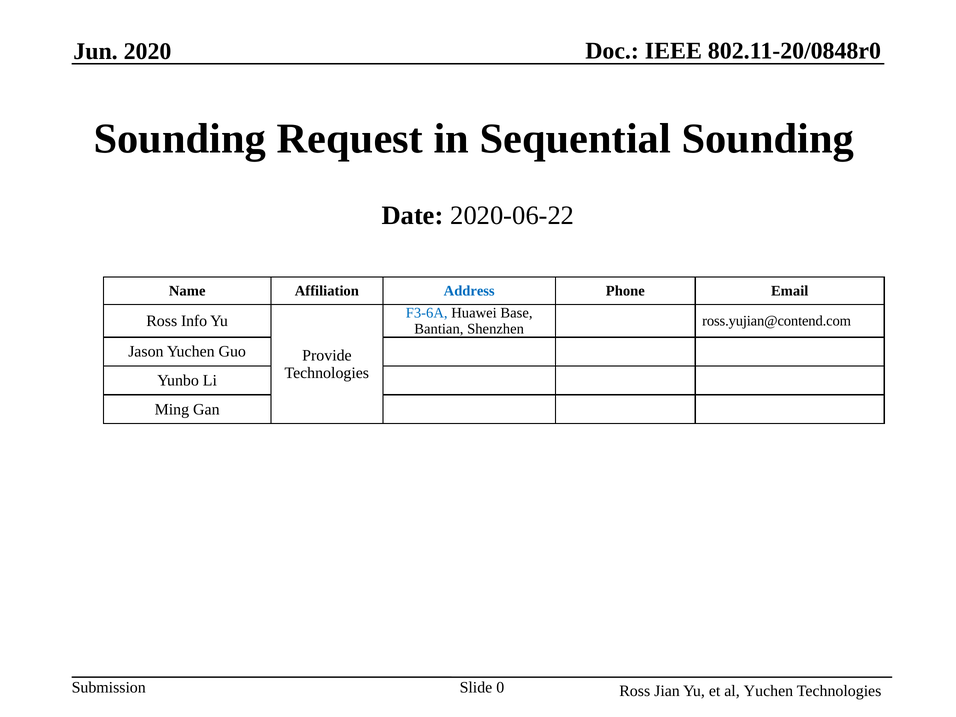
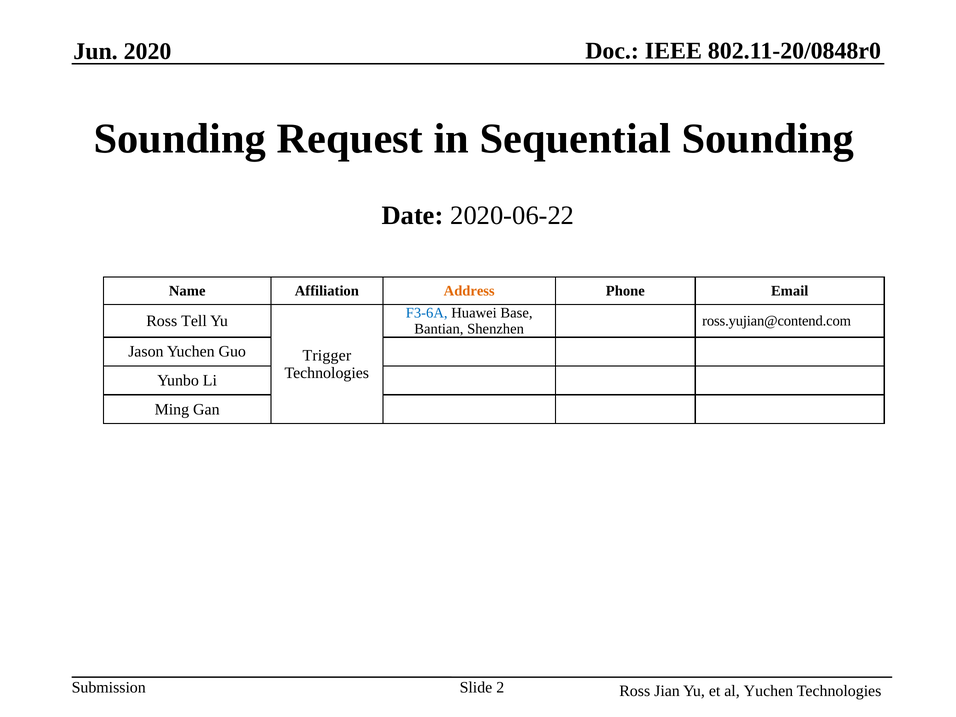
Address colour: blue -> orange (469, 291)
Info: Info -> Tell (194, 321)
Provide: Provide -> Trigger (327, 355)
0: 0 -> 2 (500, 688)
